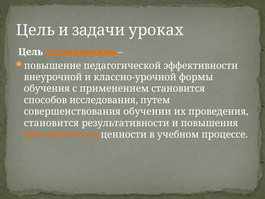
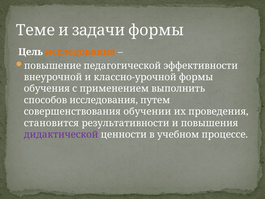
Цель: Цель -> Теме (35, 30)
задачи уроках: уроках -> формы (156, 30)
применением становится: становится -> выполнить (178, 89)
дидактической colour: orange -> purple (61, 134)
